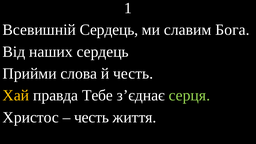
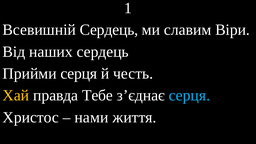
Бога: Бога -> Віри (233, 30)
Прийми слова: слова -> серця (79, 74)
серця colour: light green -> light blue (189, 95)
честь: честь -> нами (91, 117)
